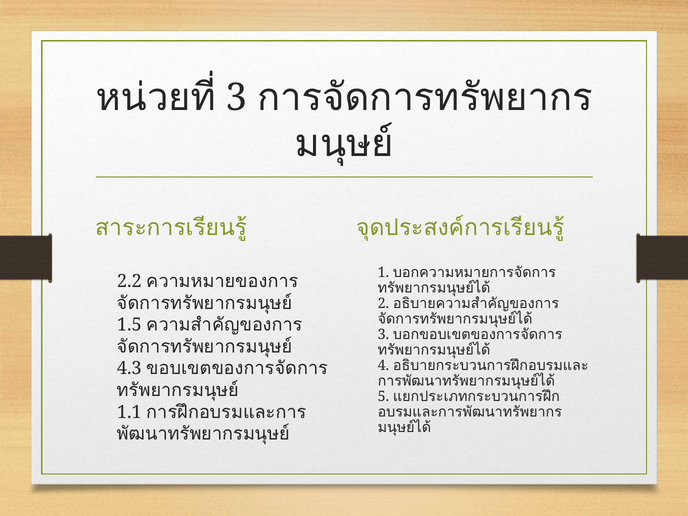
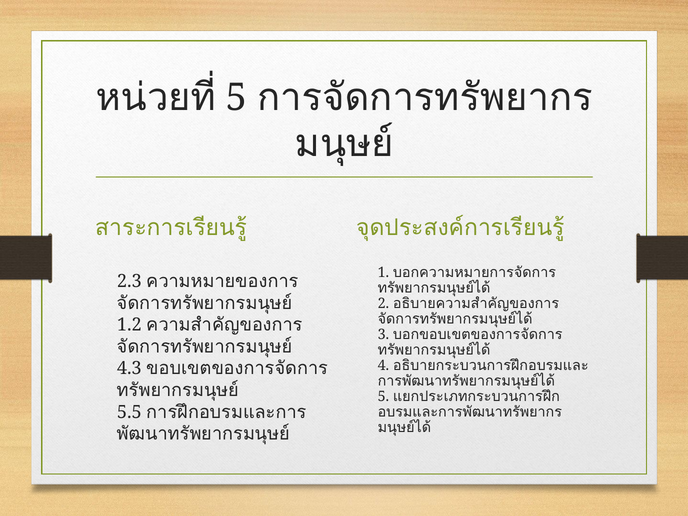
3: 3 -> 5 (237, 98)
2.2: 2.2 -> 2.3 (129, 281)
1.5: 1.5 -> 1.2 (129, 325)
1.1: 1.1 -> 5.5 (129, 412)
